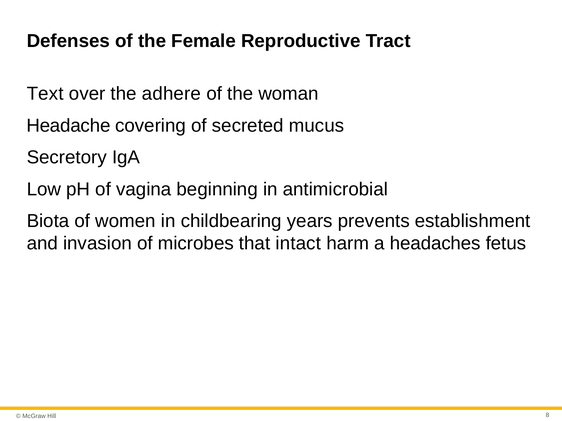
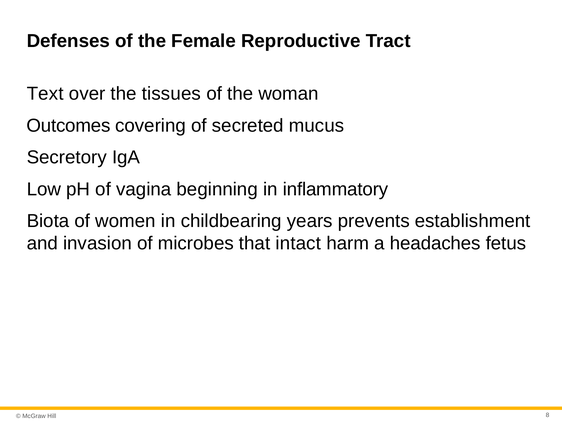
adhere: adhere -> tissues (171, 94)
Headache: Headache -> Outcomes (68, 126)
antimicrobial: antimicrobial -> inflammatory (335, 189)
